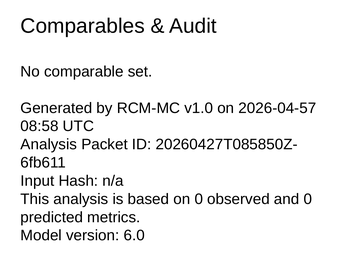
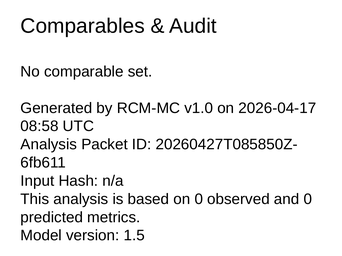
2026-04-57: 2026-04-57 -> 2026-04-17 (277, 108)
6.0: 6.0 -> 1.5 (134, 236)
